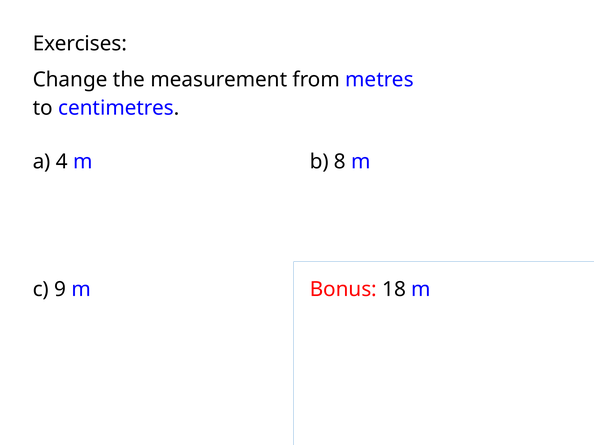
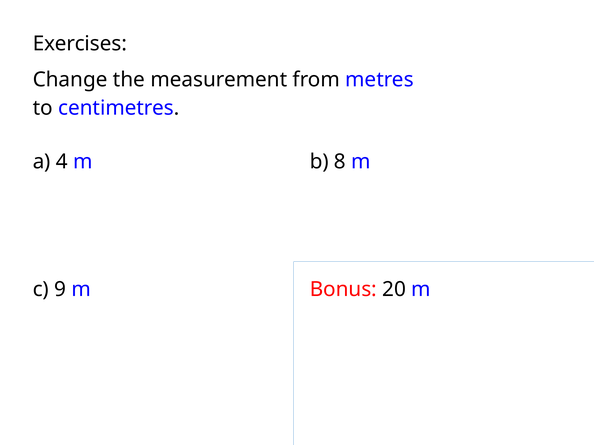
18: 18 -> 20 (394, 290)
